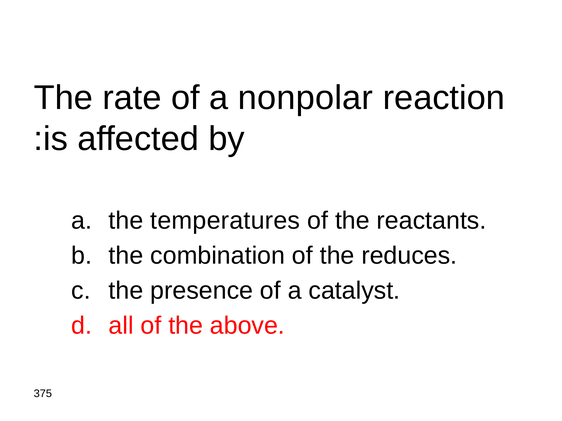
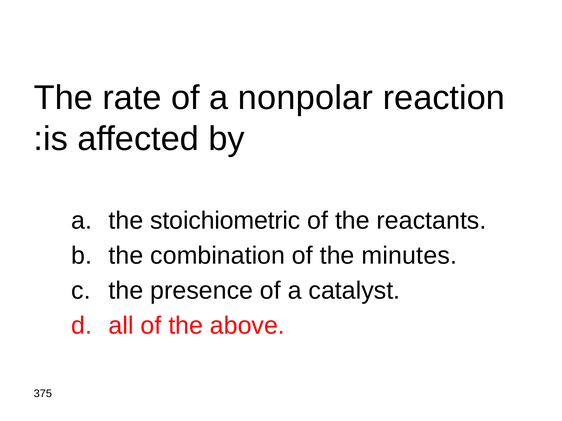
temperatures: temperatures -> stoichiometric (225, 221)
reduces: reduces -> minutes (409, 256)
